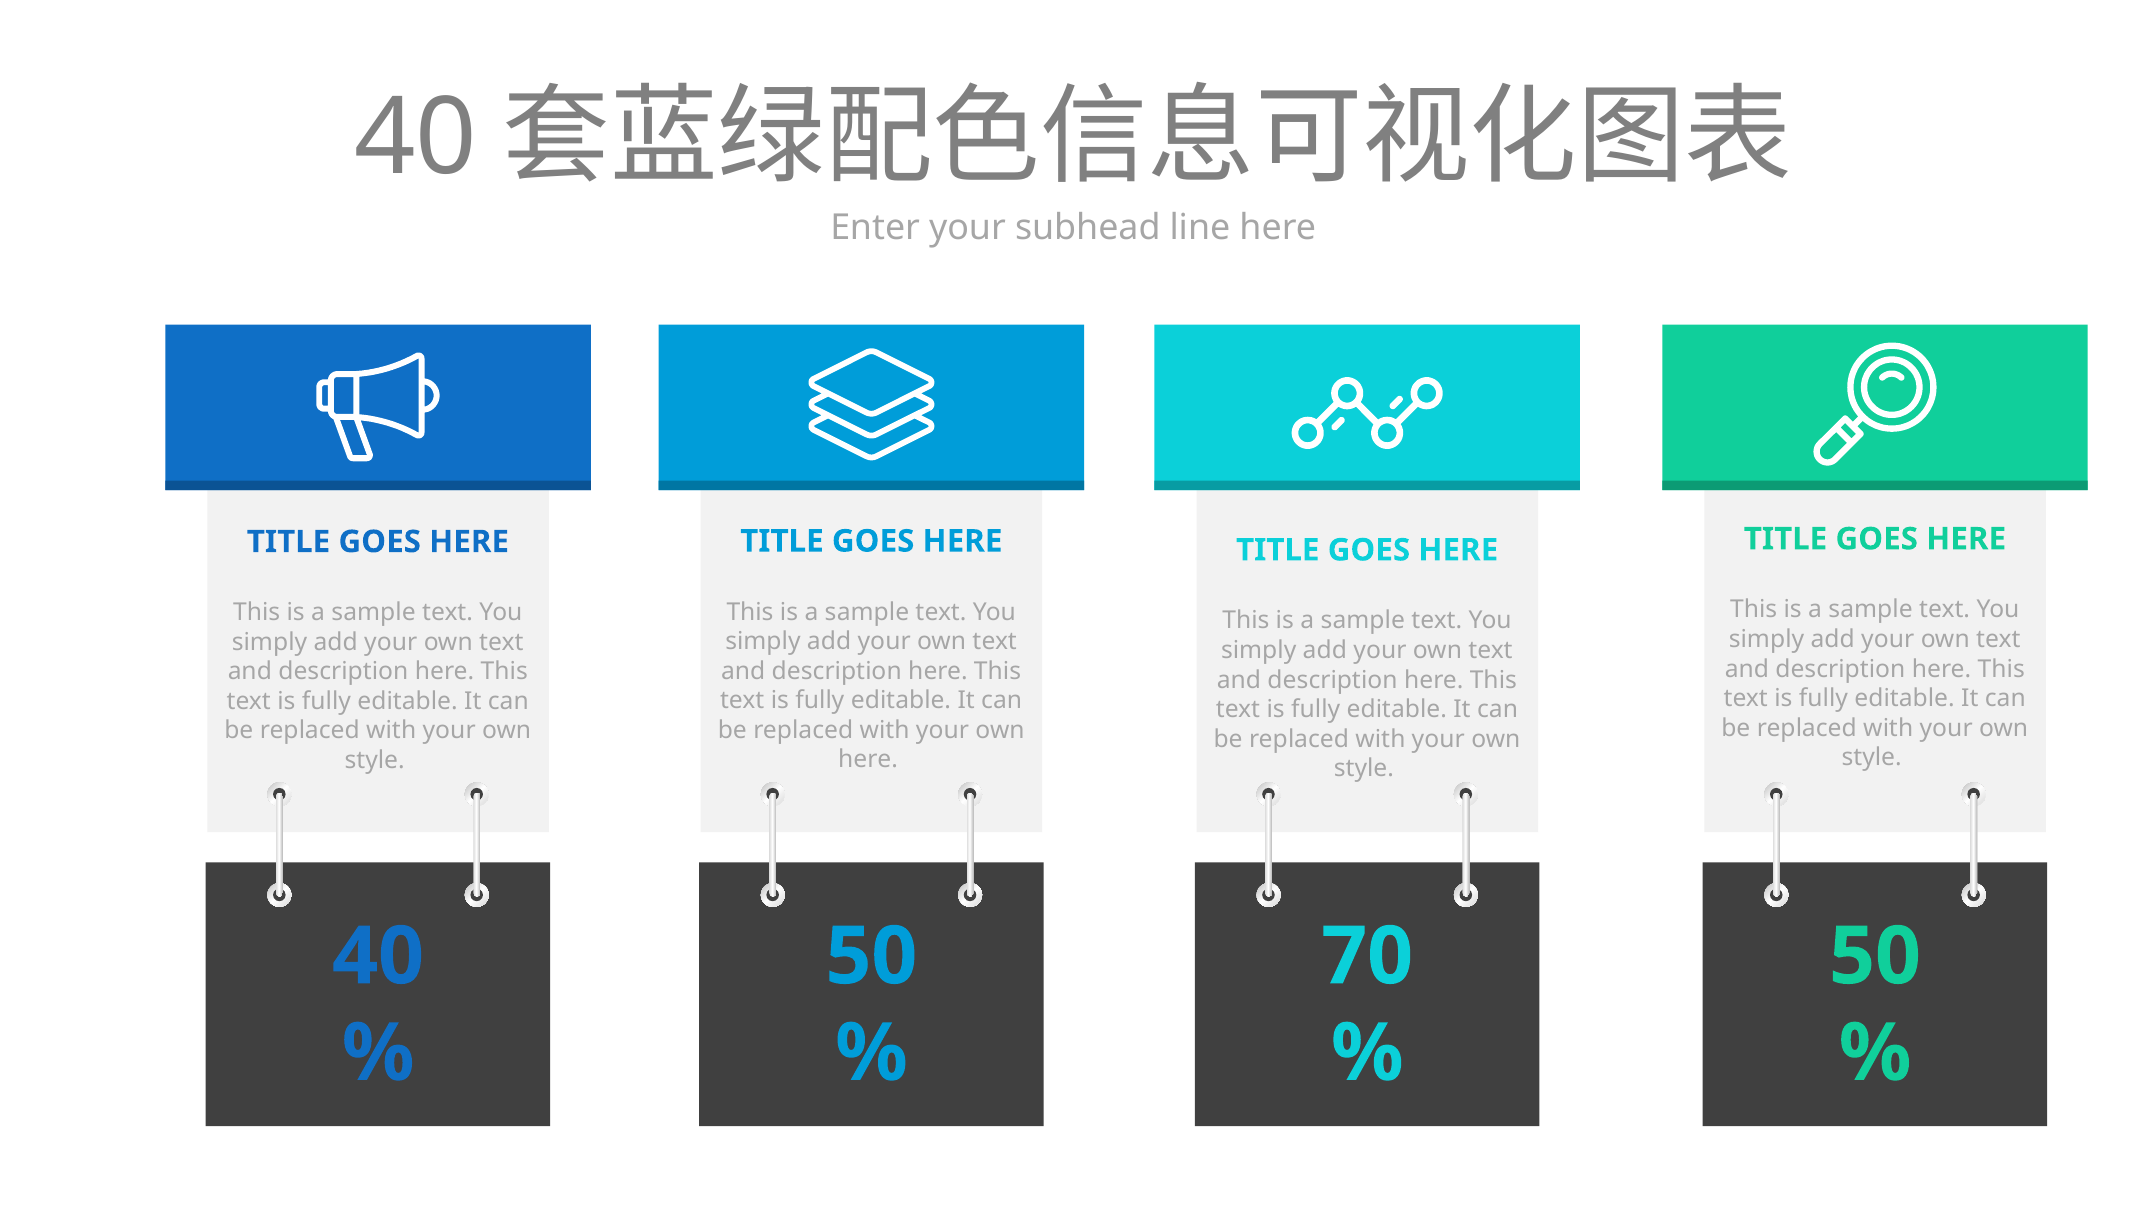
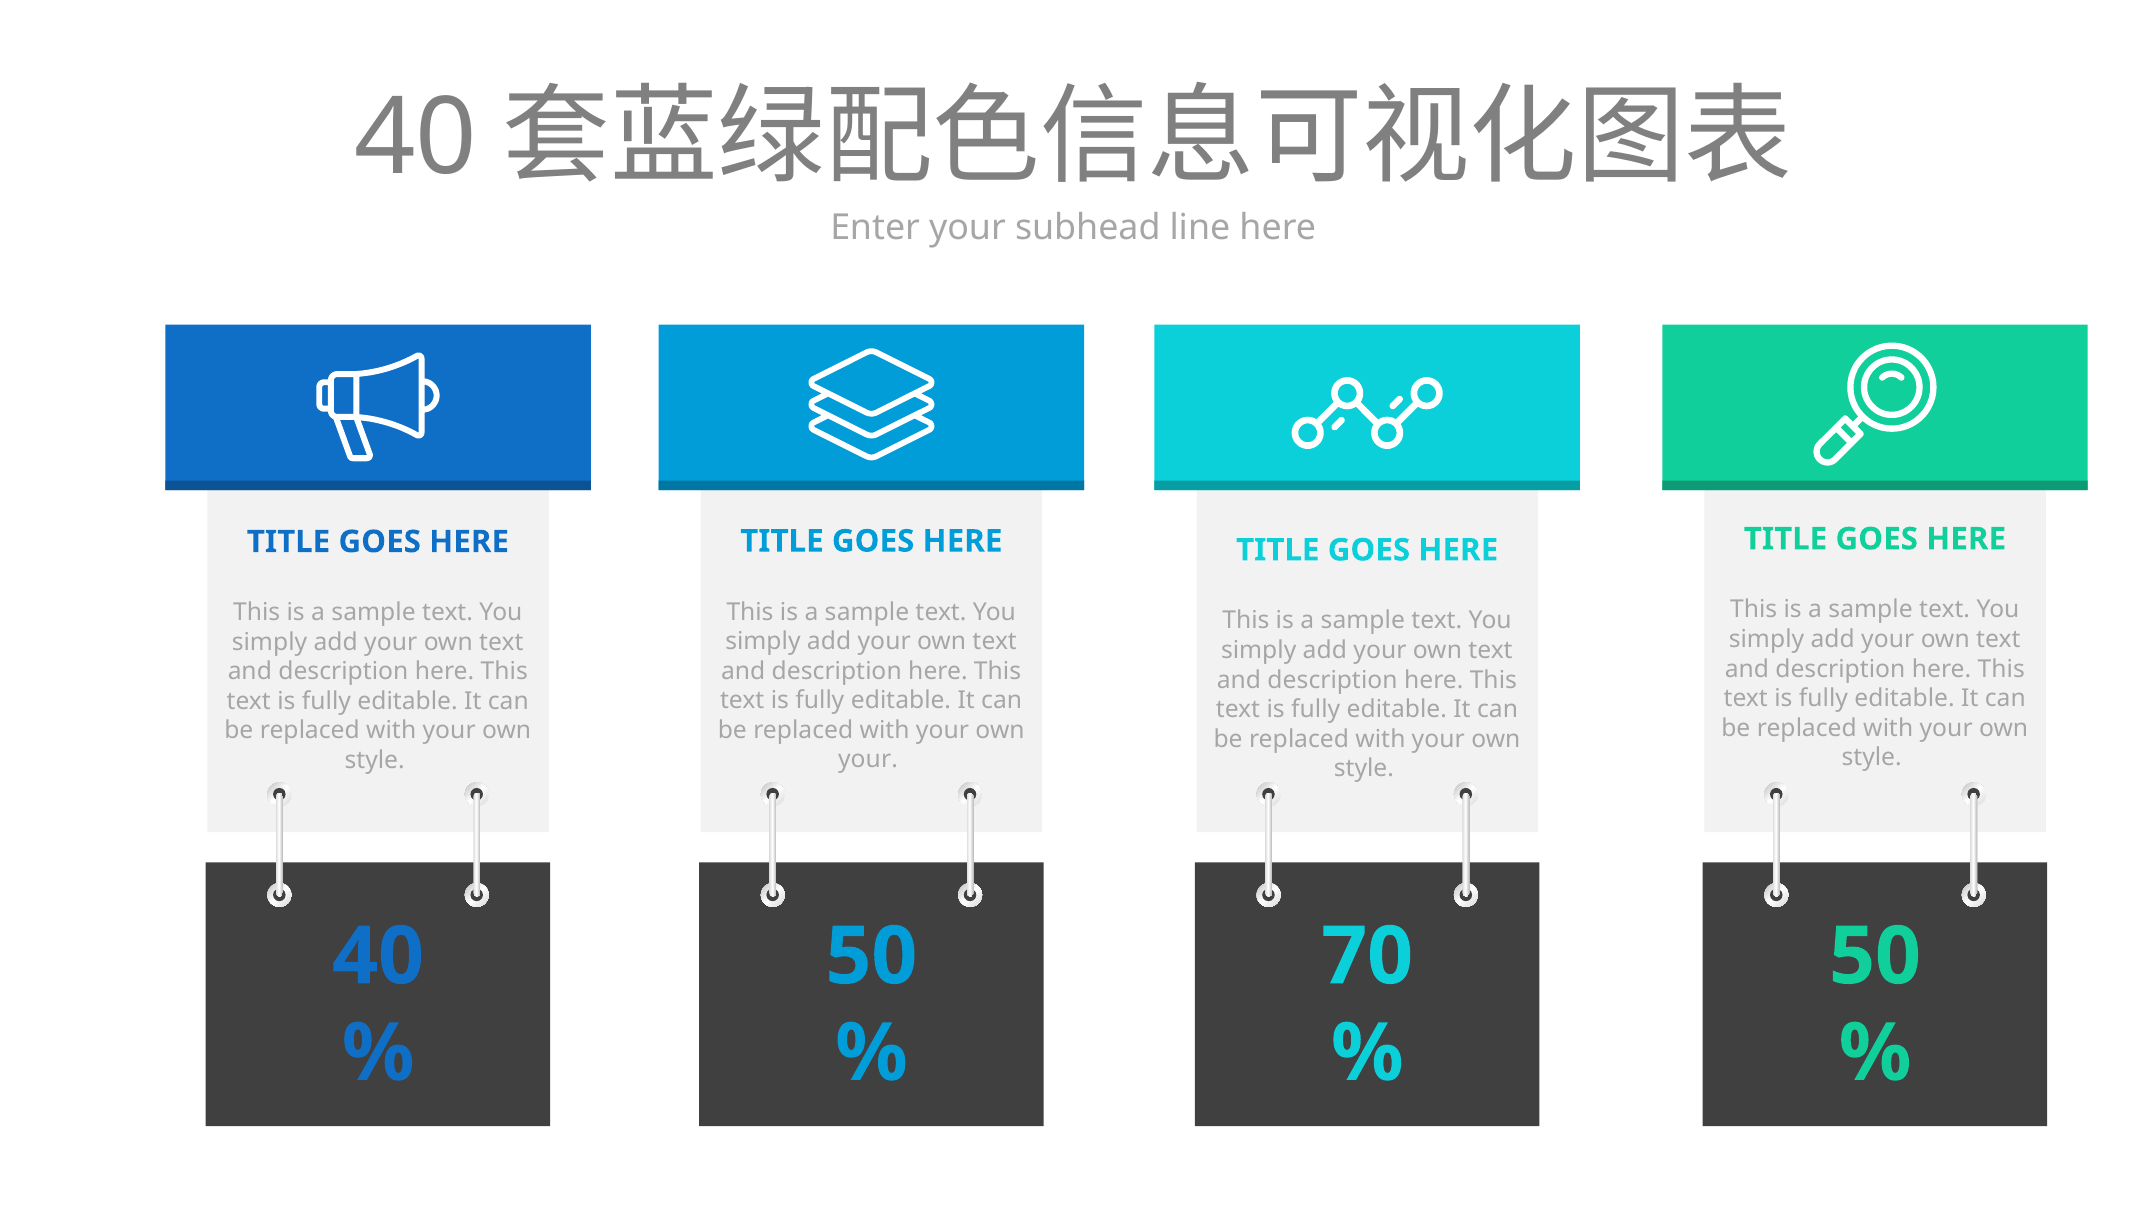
here: here -> your (868, 760)
